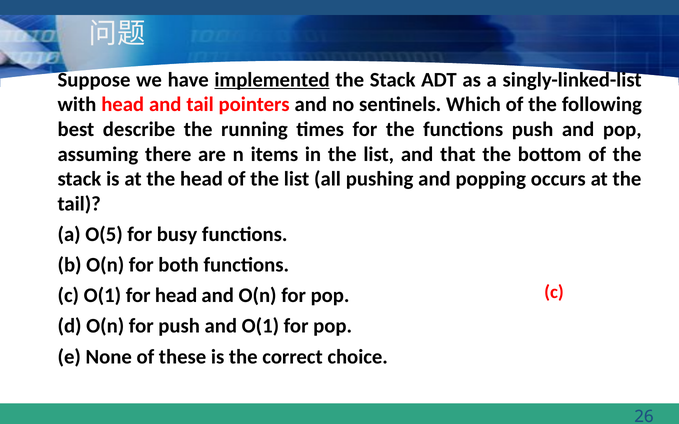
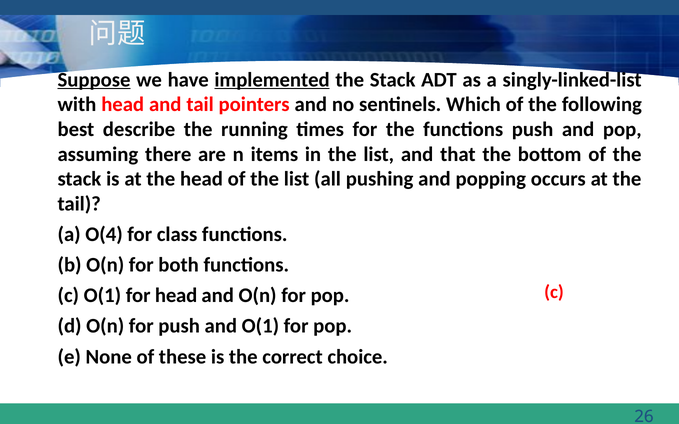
Suppose underline: none -> present (94, 80)
O(5: O(5 -> O(4 (104, 235)
busy: busy -> class (177, 235)
